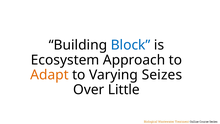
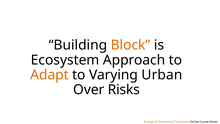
Block colour: blue -> orange (131, 45)
Seizes: Seizes -> Urban (162, 75)
Little: Little -> Risks (124, 90)
